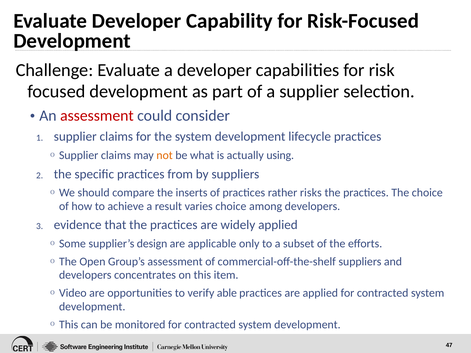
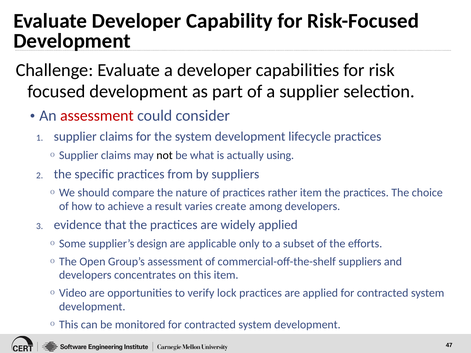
not colour: orange -> black (165, 155)
inserts: inserts -> nature (192, 193)
rather risks: risks -> item (311, 193)
varies choice: choice -> create (231, 206)
able: able -> lock (227, 293)
